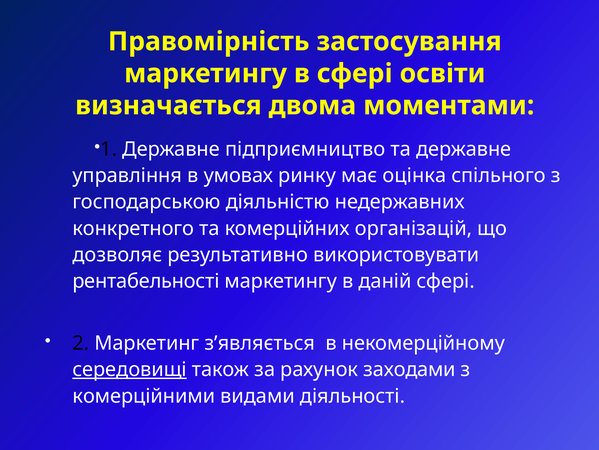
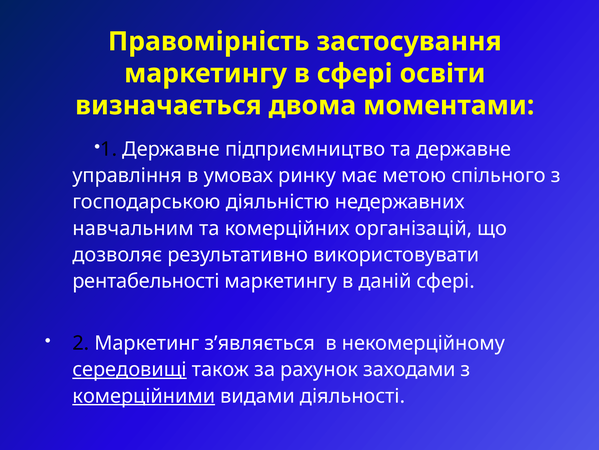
оцінка: оцінка -> метою (414, 175)
конкретного: конкретного -> навчальним (133, 228)
комерційними underline: none -> present (144, 395)
